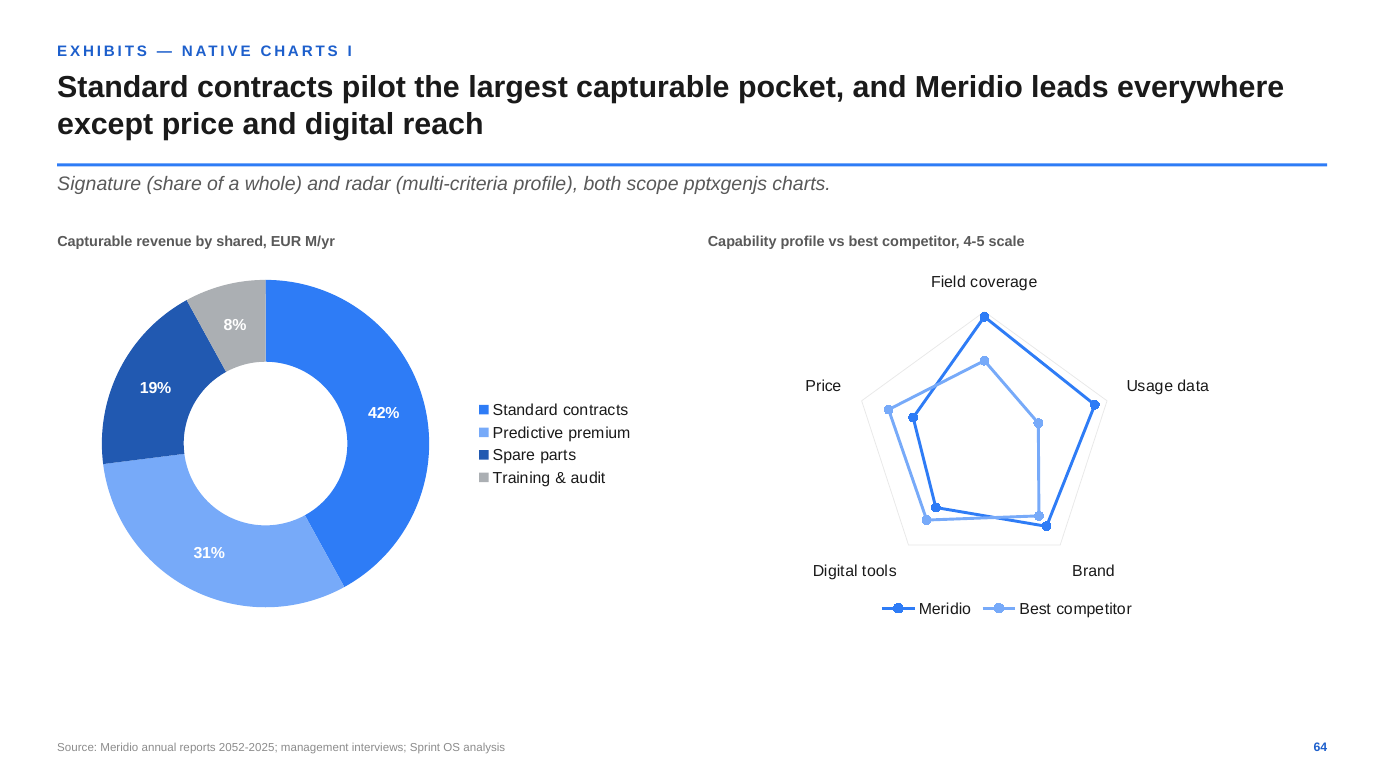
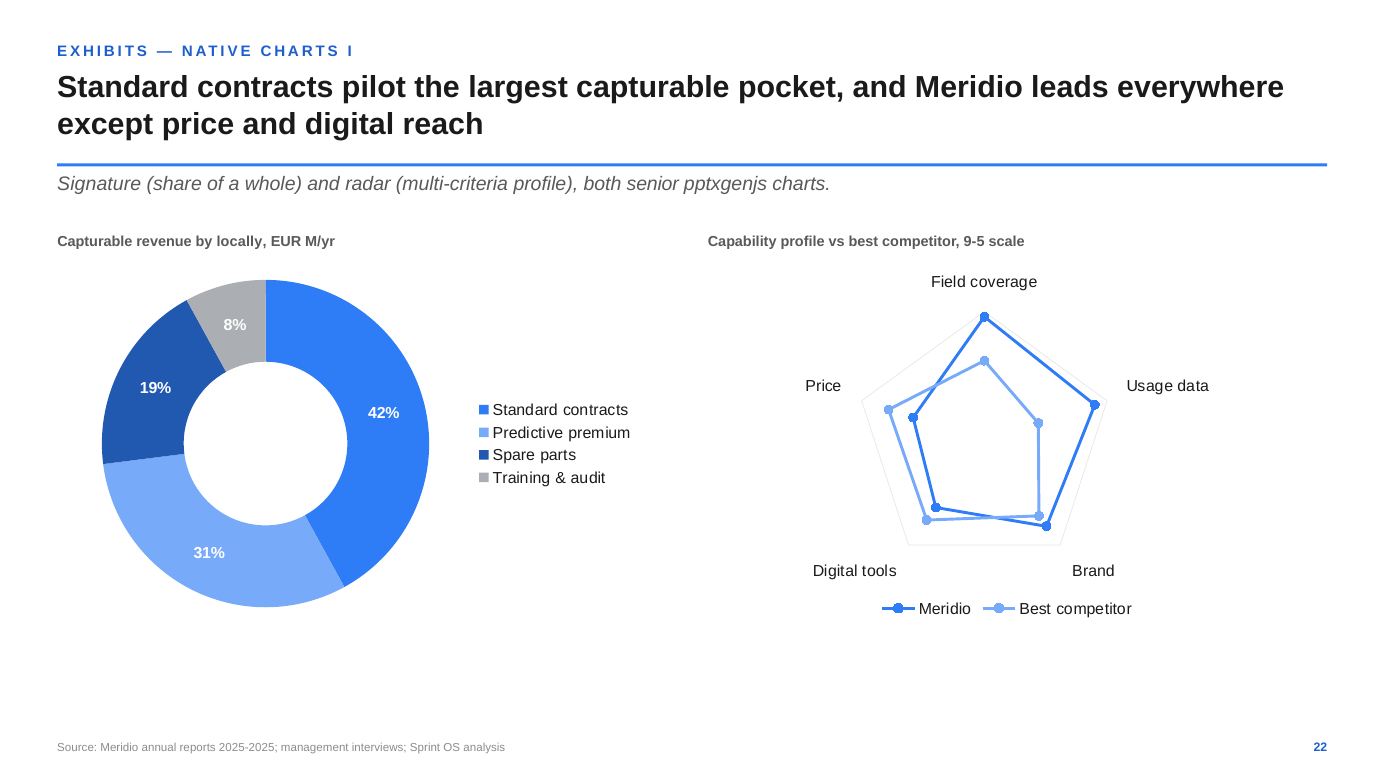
scope: scope -> senior (653, 184)
shared: shared -> locally (242, 241)
4-5: 4-5 -> 9-5 (974, 241)
2052-2025: 2052-2025 -> 2025-2025 (248, 747)
64: 64 -> 22 (1321, 747)
